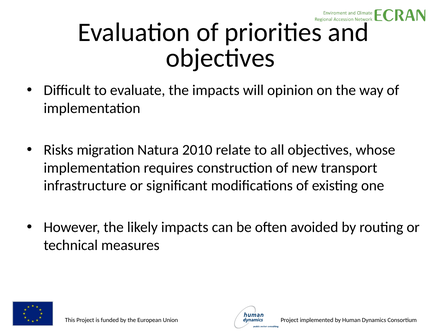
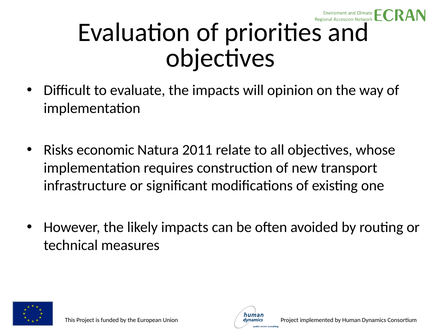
migration: migration -> economic (105, 150)
2010: 2010 -> 2011 (197, 150)
